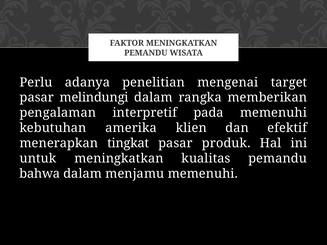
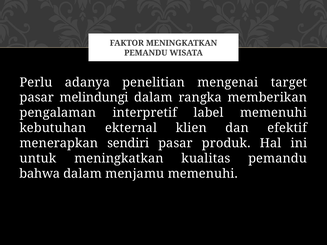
pada: pada -> label (209, 113)
amerika: amerika -> ekternal (131, 128)
tingkat: tingkat -> sendiri (128, 143)
